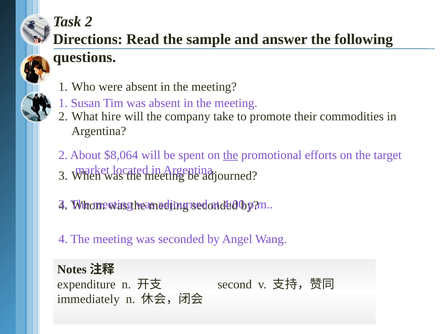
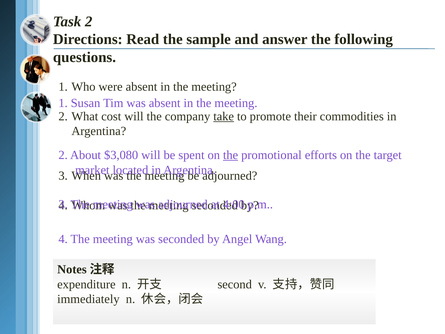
hire: hire -> cost (111, 116)
take underline: none -> present (224, 116)
$8,064: $8,064 -> $3,080 (121, 155)
